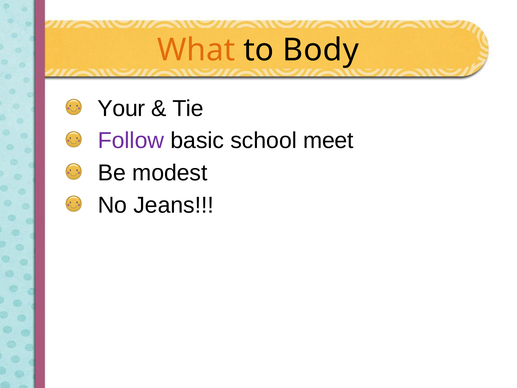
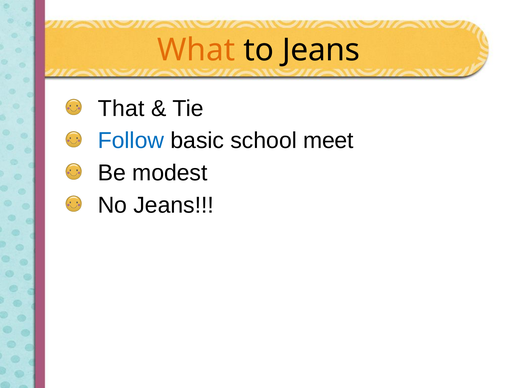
to Body: Body -> Jeans (321, 50)
Your: Your -> That (121, 108)
Follow colour: purple -> blue (131, 141)
